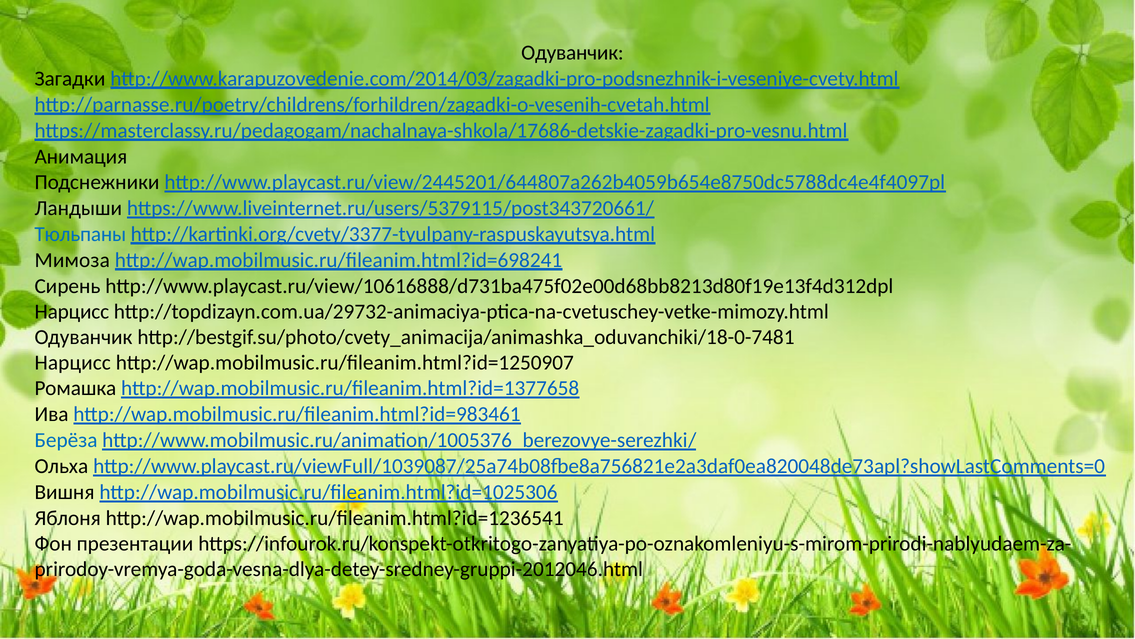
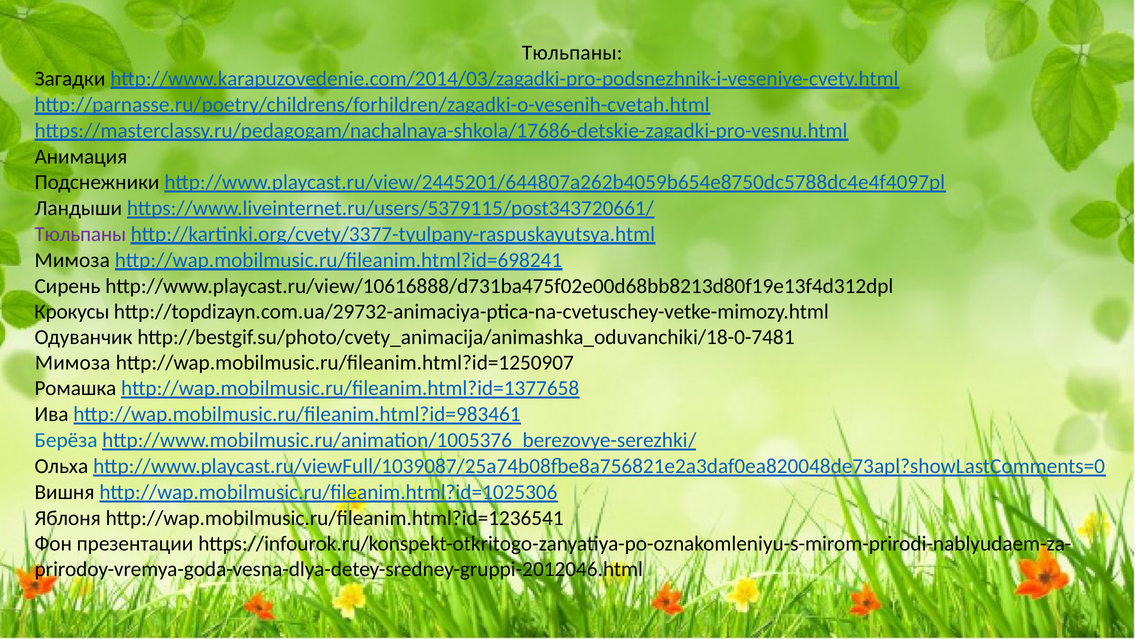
Одуванчик: Одуванчик -> Тюльпаны (572, 53)
Тюльпаны colour: blue -> purple (80, 234)
Нарцисс: Нарцисс -> Крокусы (72, 311)
Нарцисс: Нарцисс -> Мимоза (73, 362)
